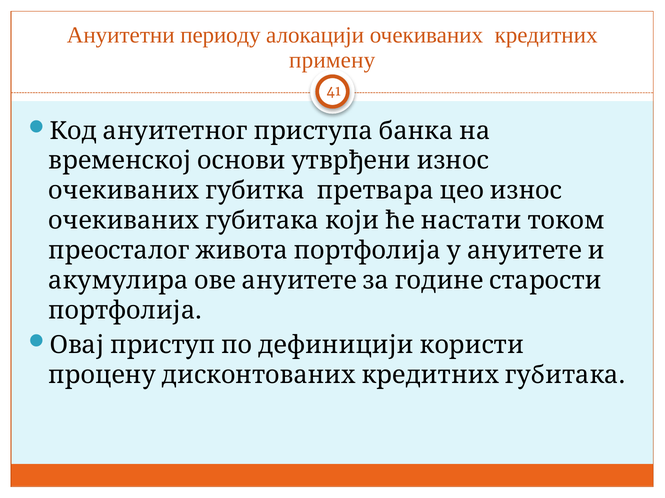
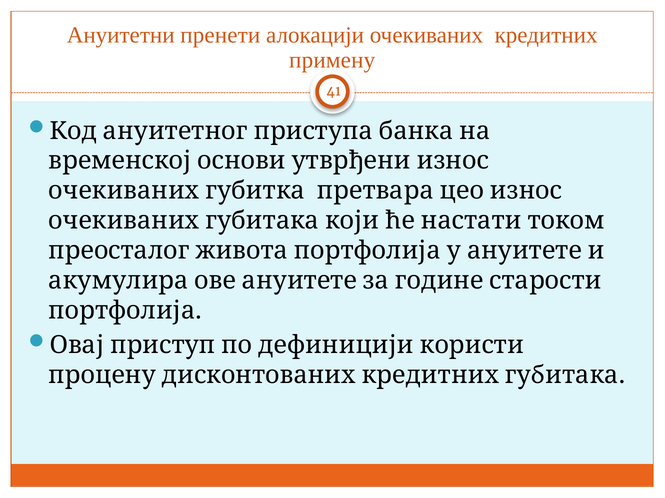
периоду: периоду -> пренети (220, 35)
